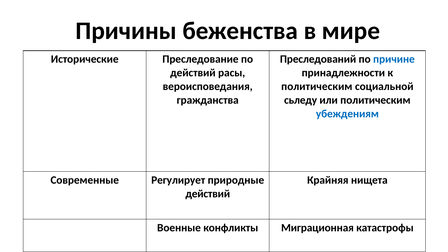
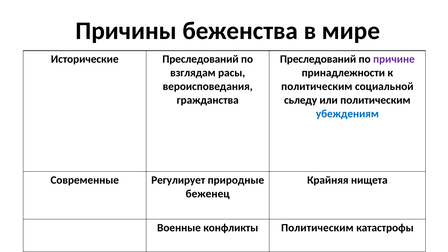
Исторические Преследование: Преследование -> Преследований (200, 59)
причине colour: blue -> purple (394, 59)
действий: действий -> взглядам (193, 73)
действий: действий -> беженец (208, 194)
конфликты Миграционная: Миграционная -> Политическим (317, 228)
